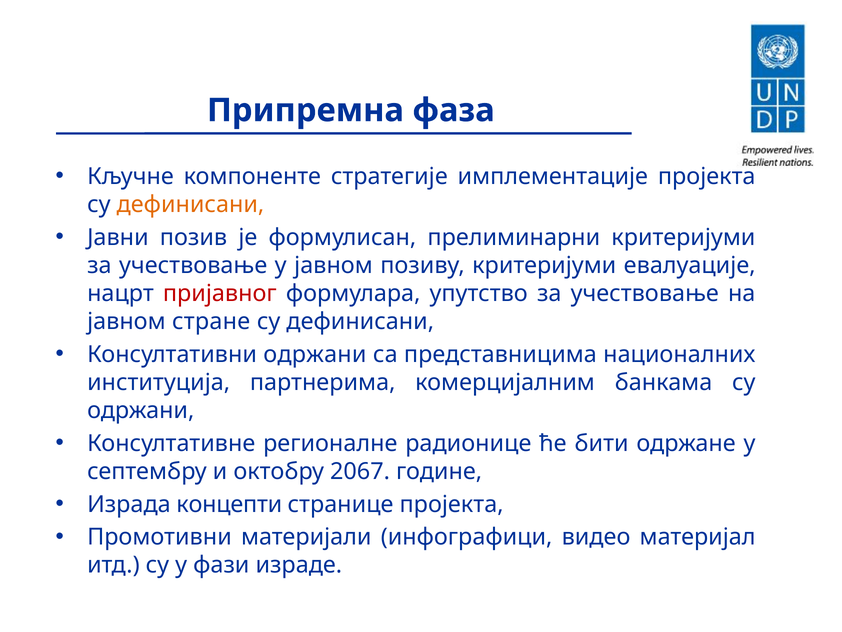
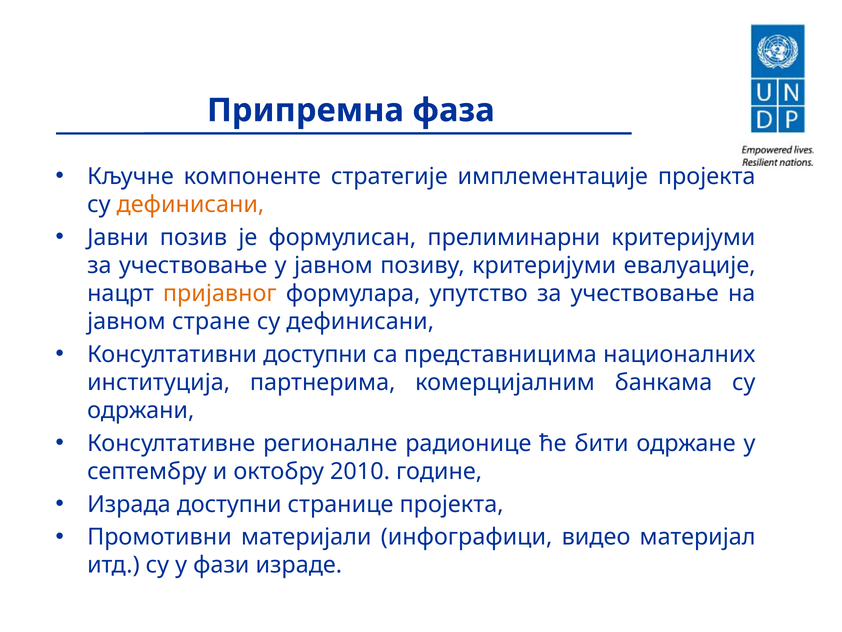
пријавног colour: red -> orange (220, 293)
Консултативни одржани: одржани -> доступни (315, 354)
2067: 2067 -> 2010 (360, 471)
Израда концепти: концепти -> доступни (229, 504)
